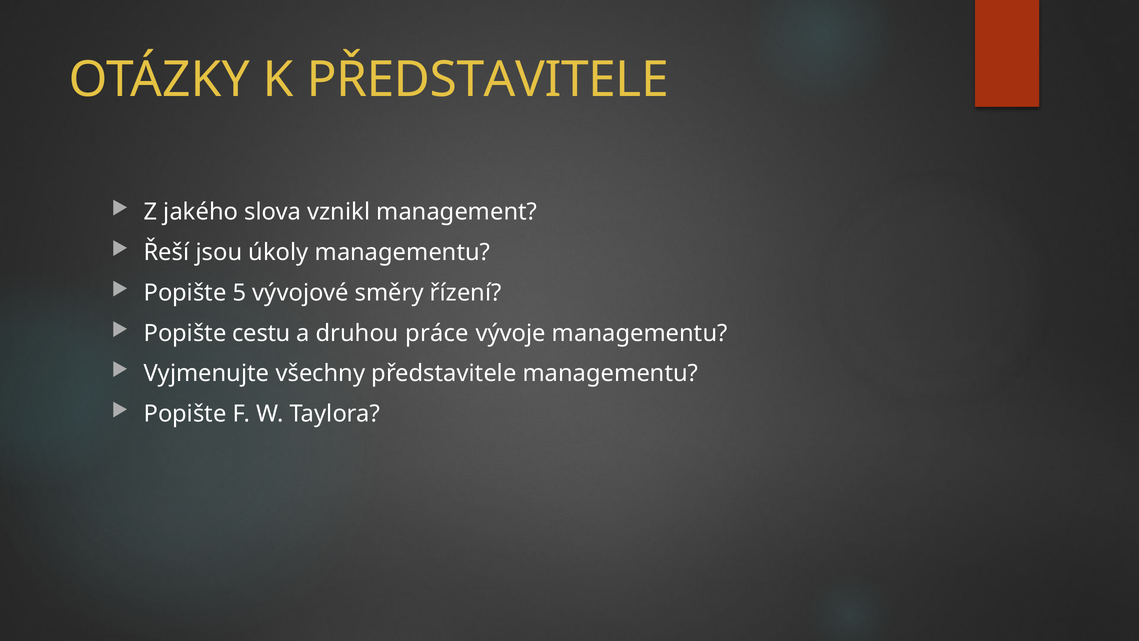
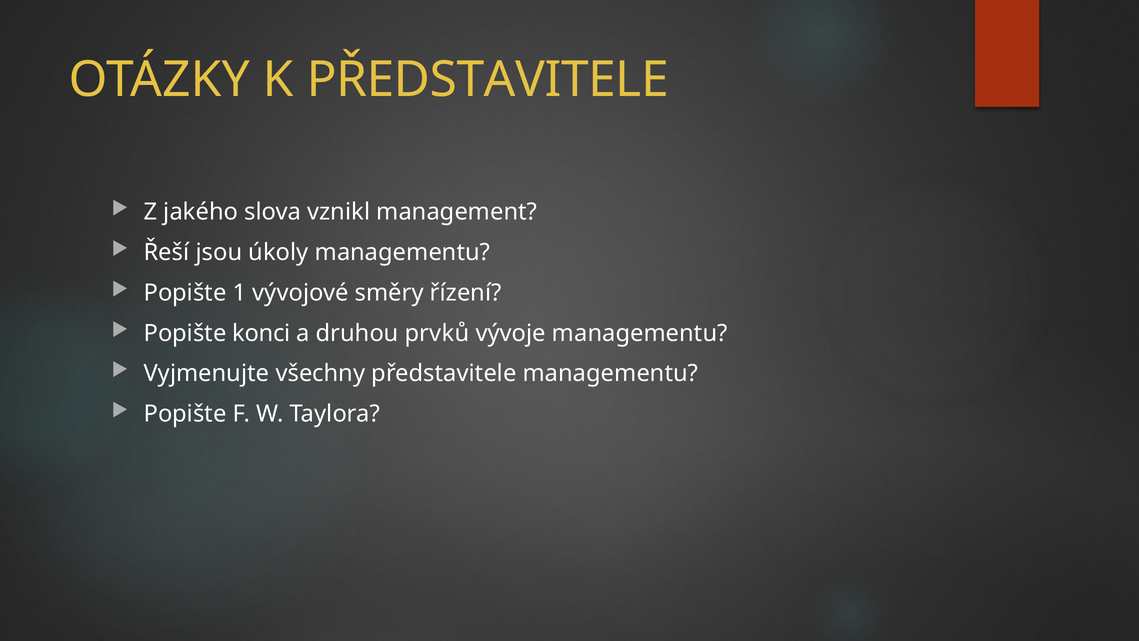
5: 5 -> 1 (239, 293)
cestu: cestu -> konci (261, 333)
práce: práce -> prvků (437, 333)
